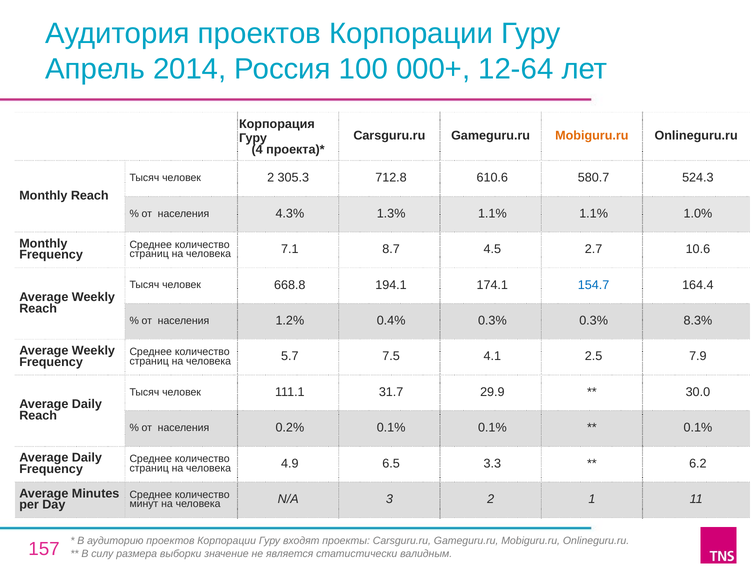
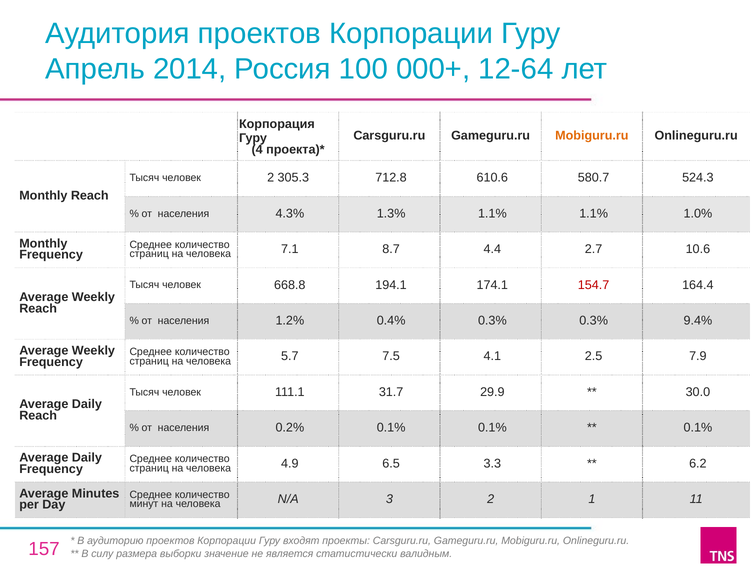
4.5: 4.5 -> 4.4 (492, 249)
154.7 colour: blue -> red (594, 285)
8.3%: 8.3% -> 9.4% (698, 321)
